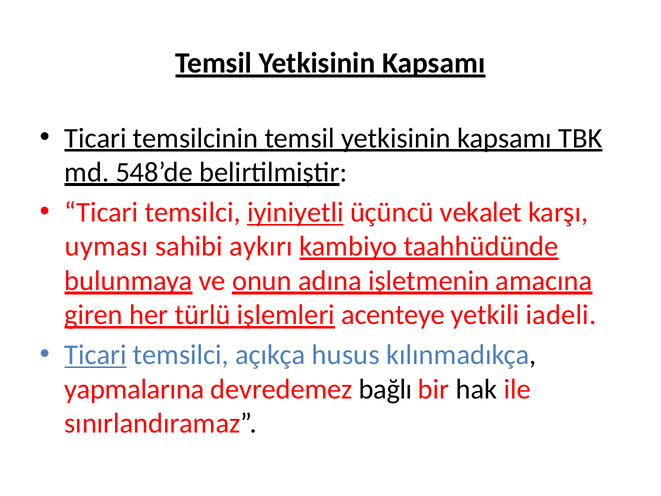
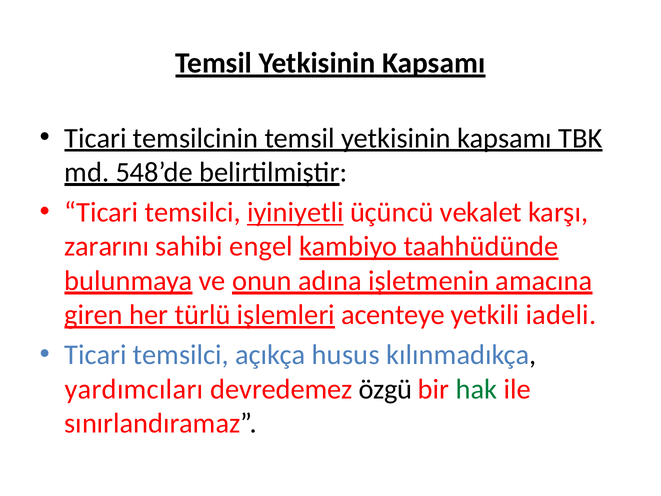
uyması: uyması -> zararını (107, 246)
aykırı: aykırı -> engel (261, 246)
Ticari underline: present -> none (96, 355)
yapmalarına: yapmalarına -> yardımcıları (134, 389)
bağlı: bağlı -> özgü (385, 389)
hak colour: black -> green (477, 389)
